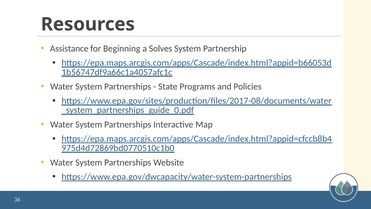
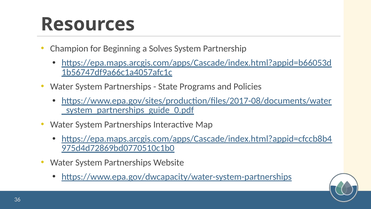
Assistance: Assistance -> Champion (69, 49)
